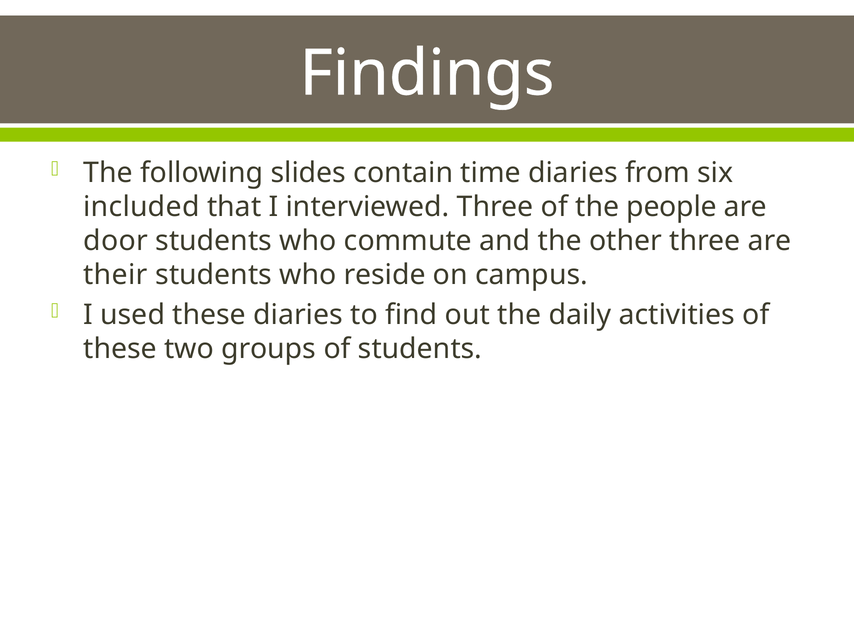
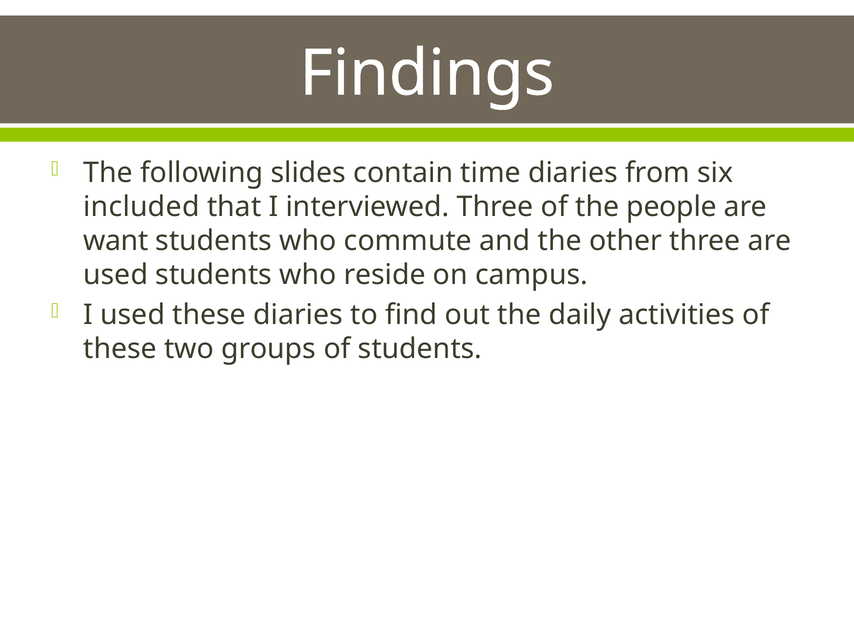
door: door -> want (116, 241)
their: their -> used (116, 275)
